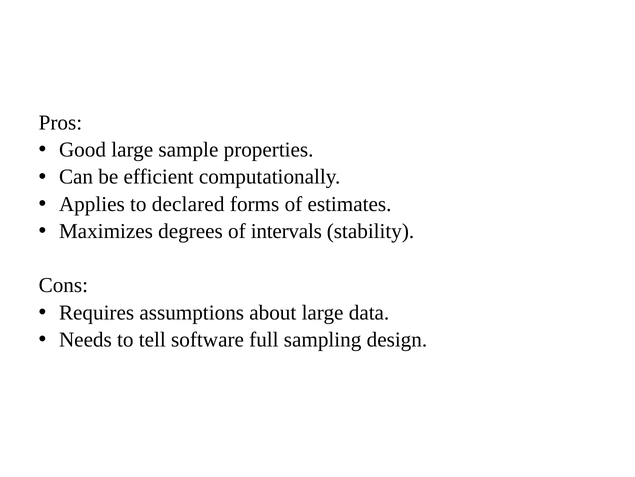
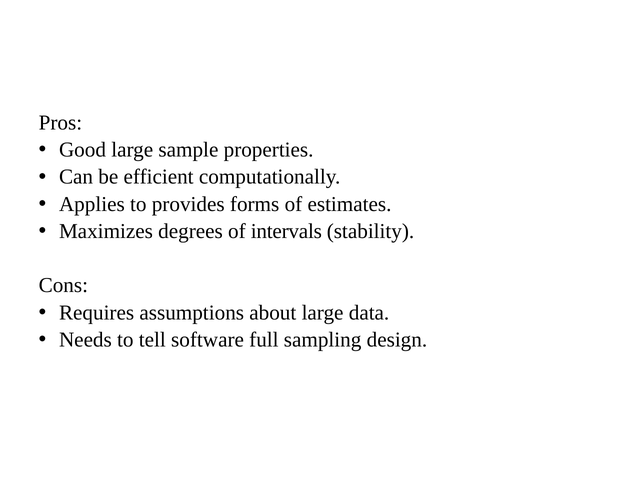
declared: declared -> provides (188, 204)
